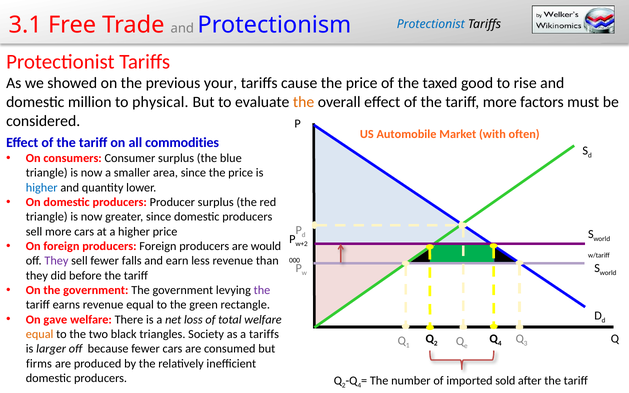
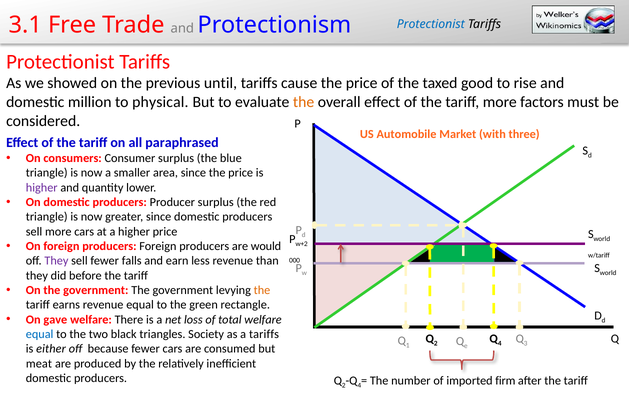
your: your -> until (221, 83)
often: often -> three (524, 134)
commodities: commodities -> paraphrased (182, 143)
higher colour: blue -> purple (42, 188)
the colour: purple -> orange (262, 290)
equal colour: orange -> blue (40, 334)
larger: larger -> either (51, 349)
firms: firms -> meat (39, 364)
sold: sold -> firm (505, 381)
